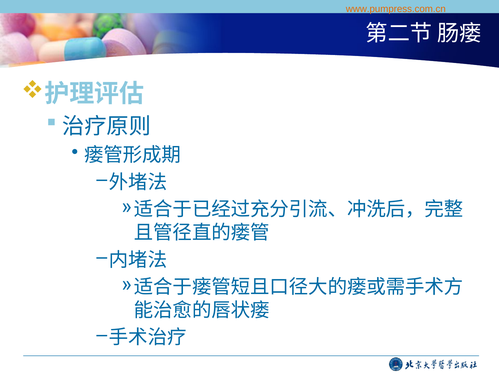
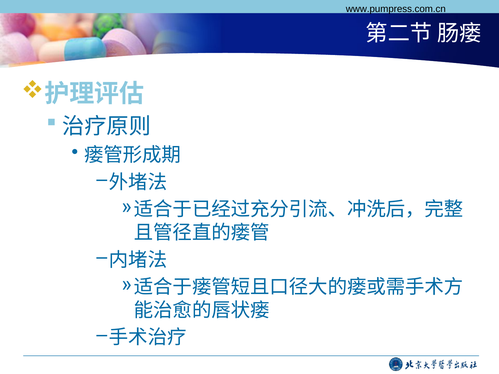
www.pumpress.com.cn colour: orange -> black (396, 9)
